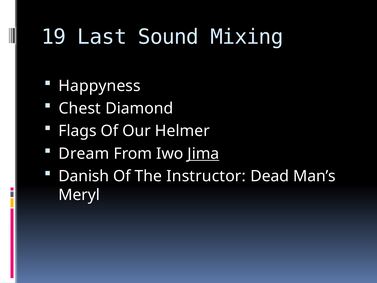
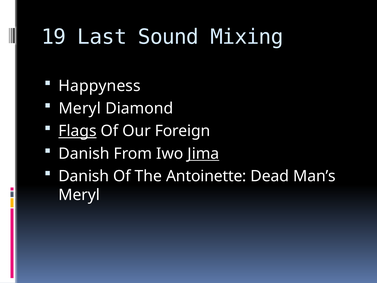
Chest: Chest -> Meryl (80, 108)
Flags underline: none -> present (77, 131)
Helmer: Helmer -> Foreign (183, 131)
Dream: Dream -> Danish (84, 153)
Instructor: Instructor -> Antoinette (206, 176)
